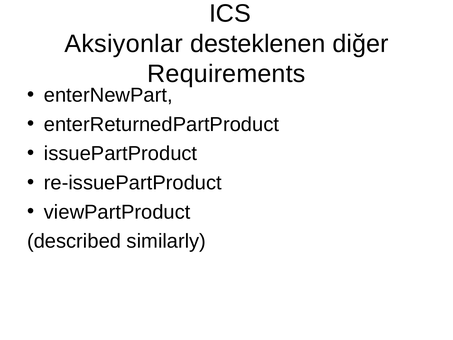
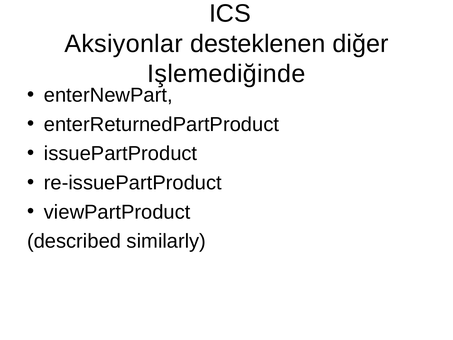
Requirements: Requirements -> Işlemediğinde (226, 74)
